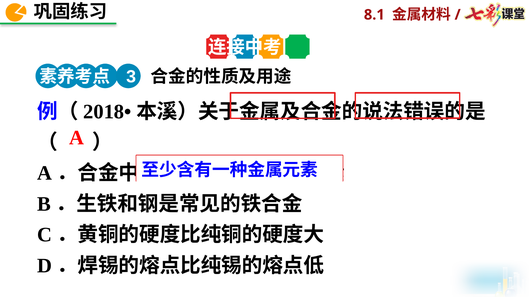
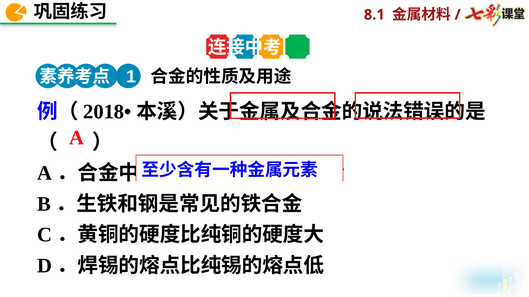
3: 3 -> 1 (131, 77)
